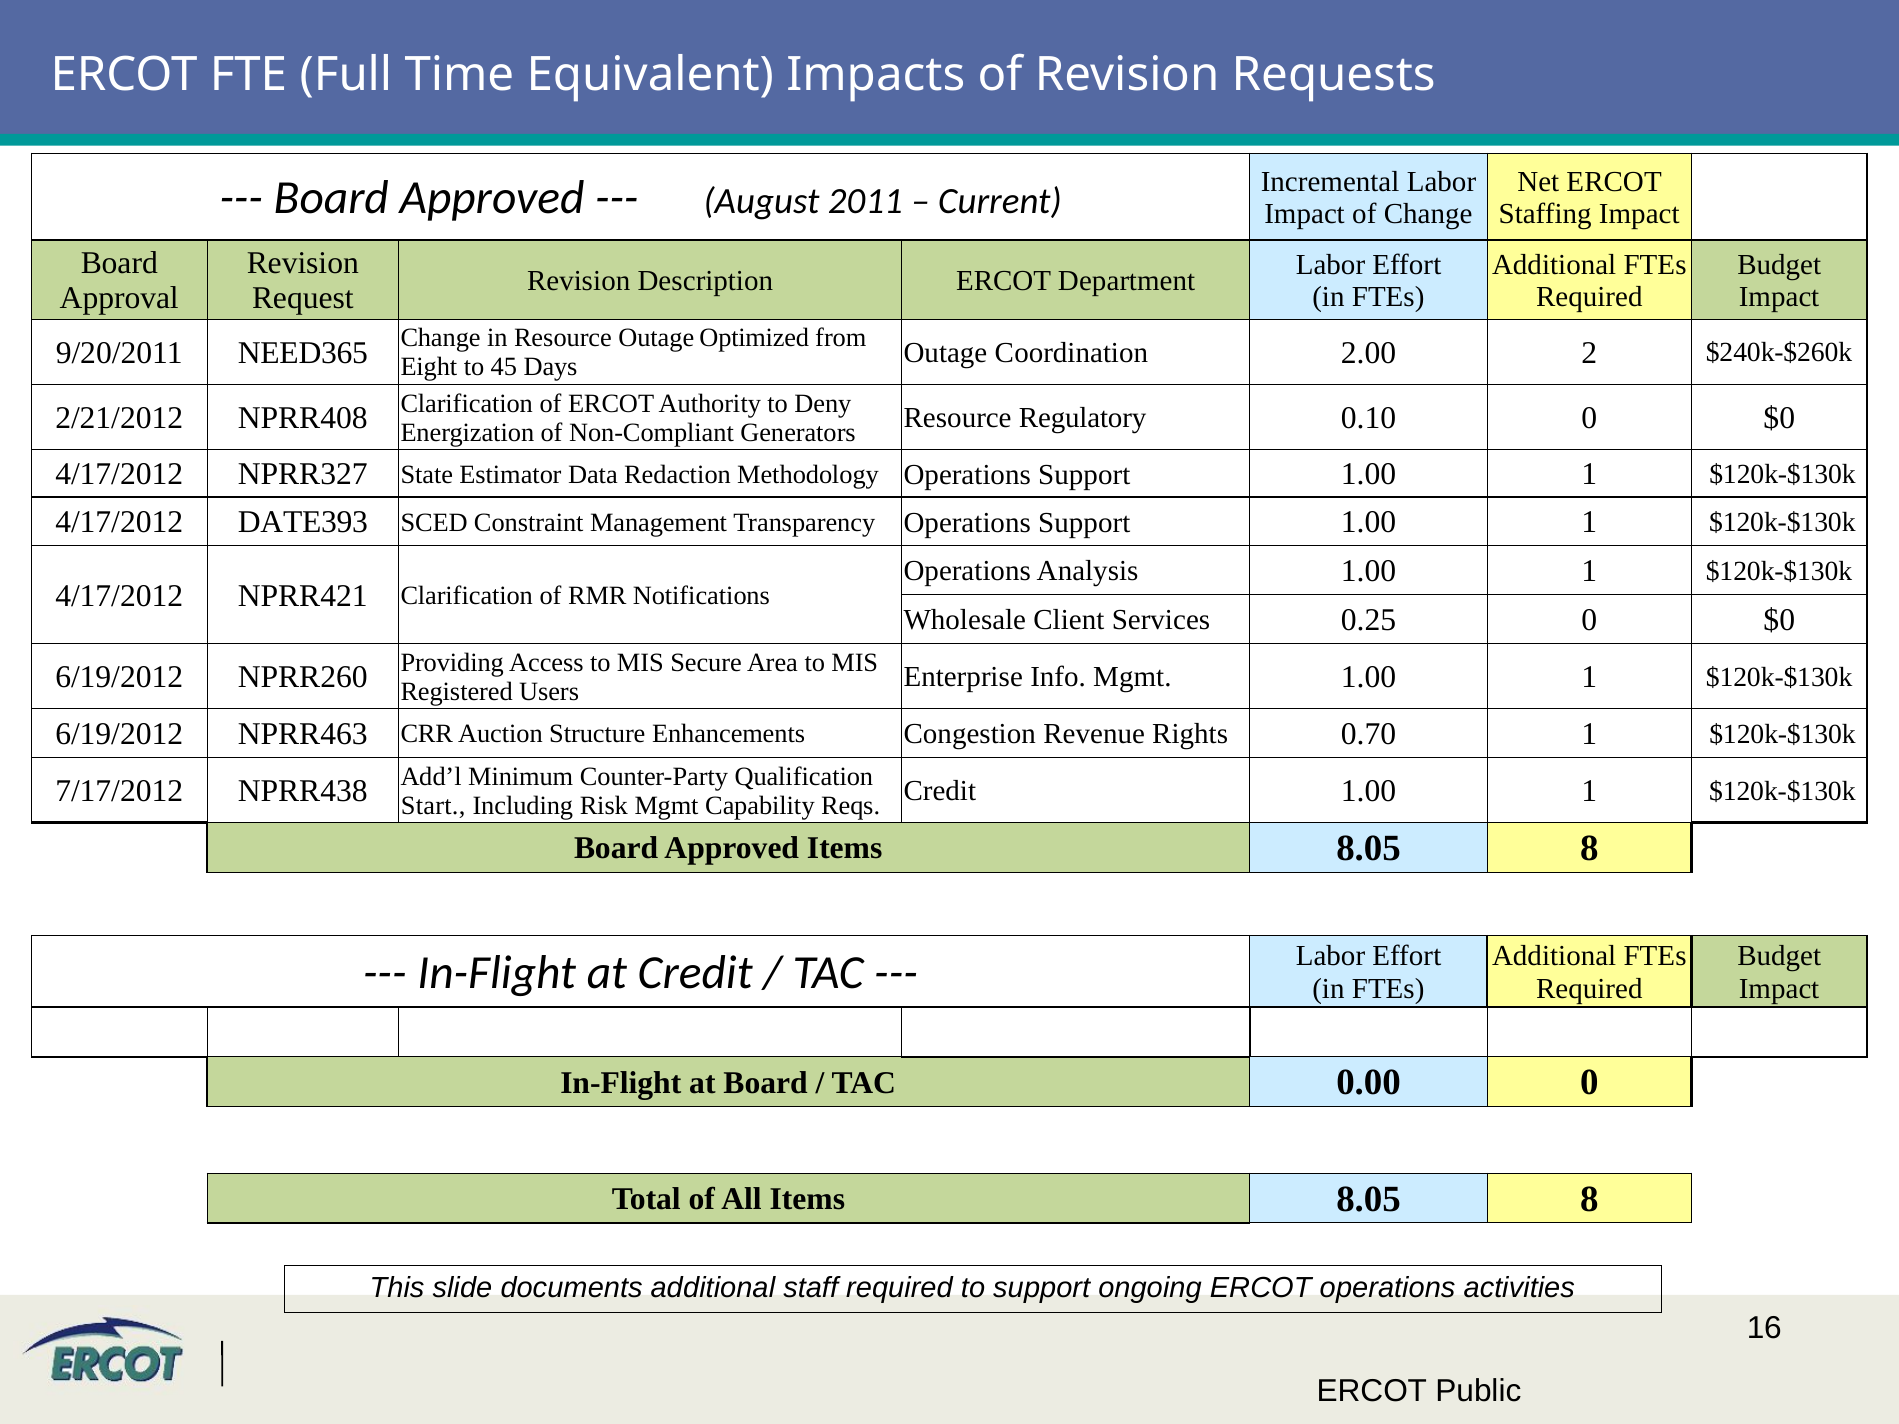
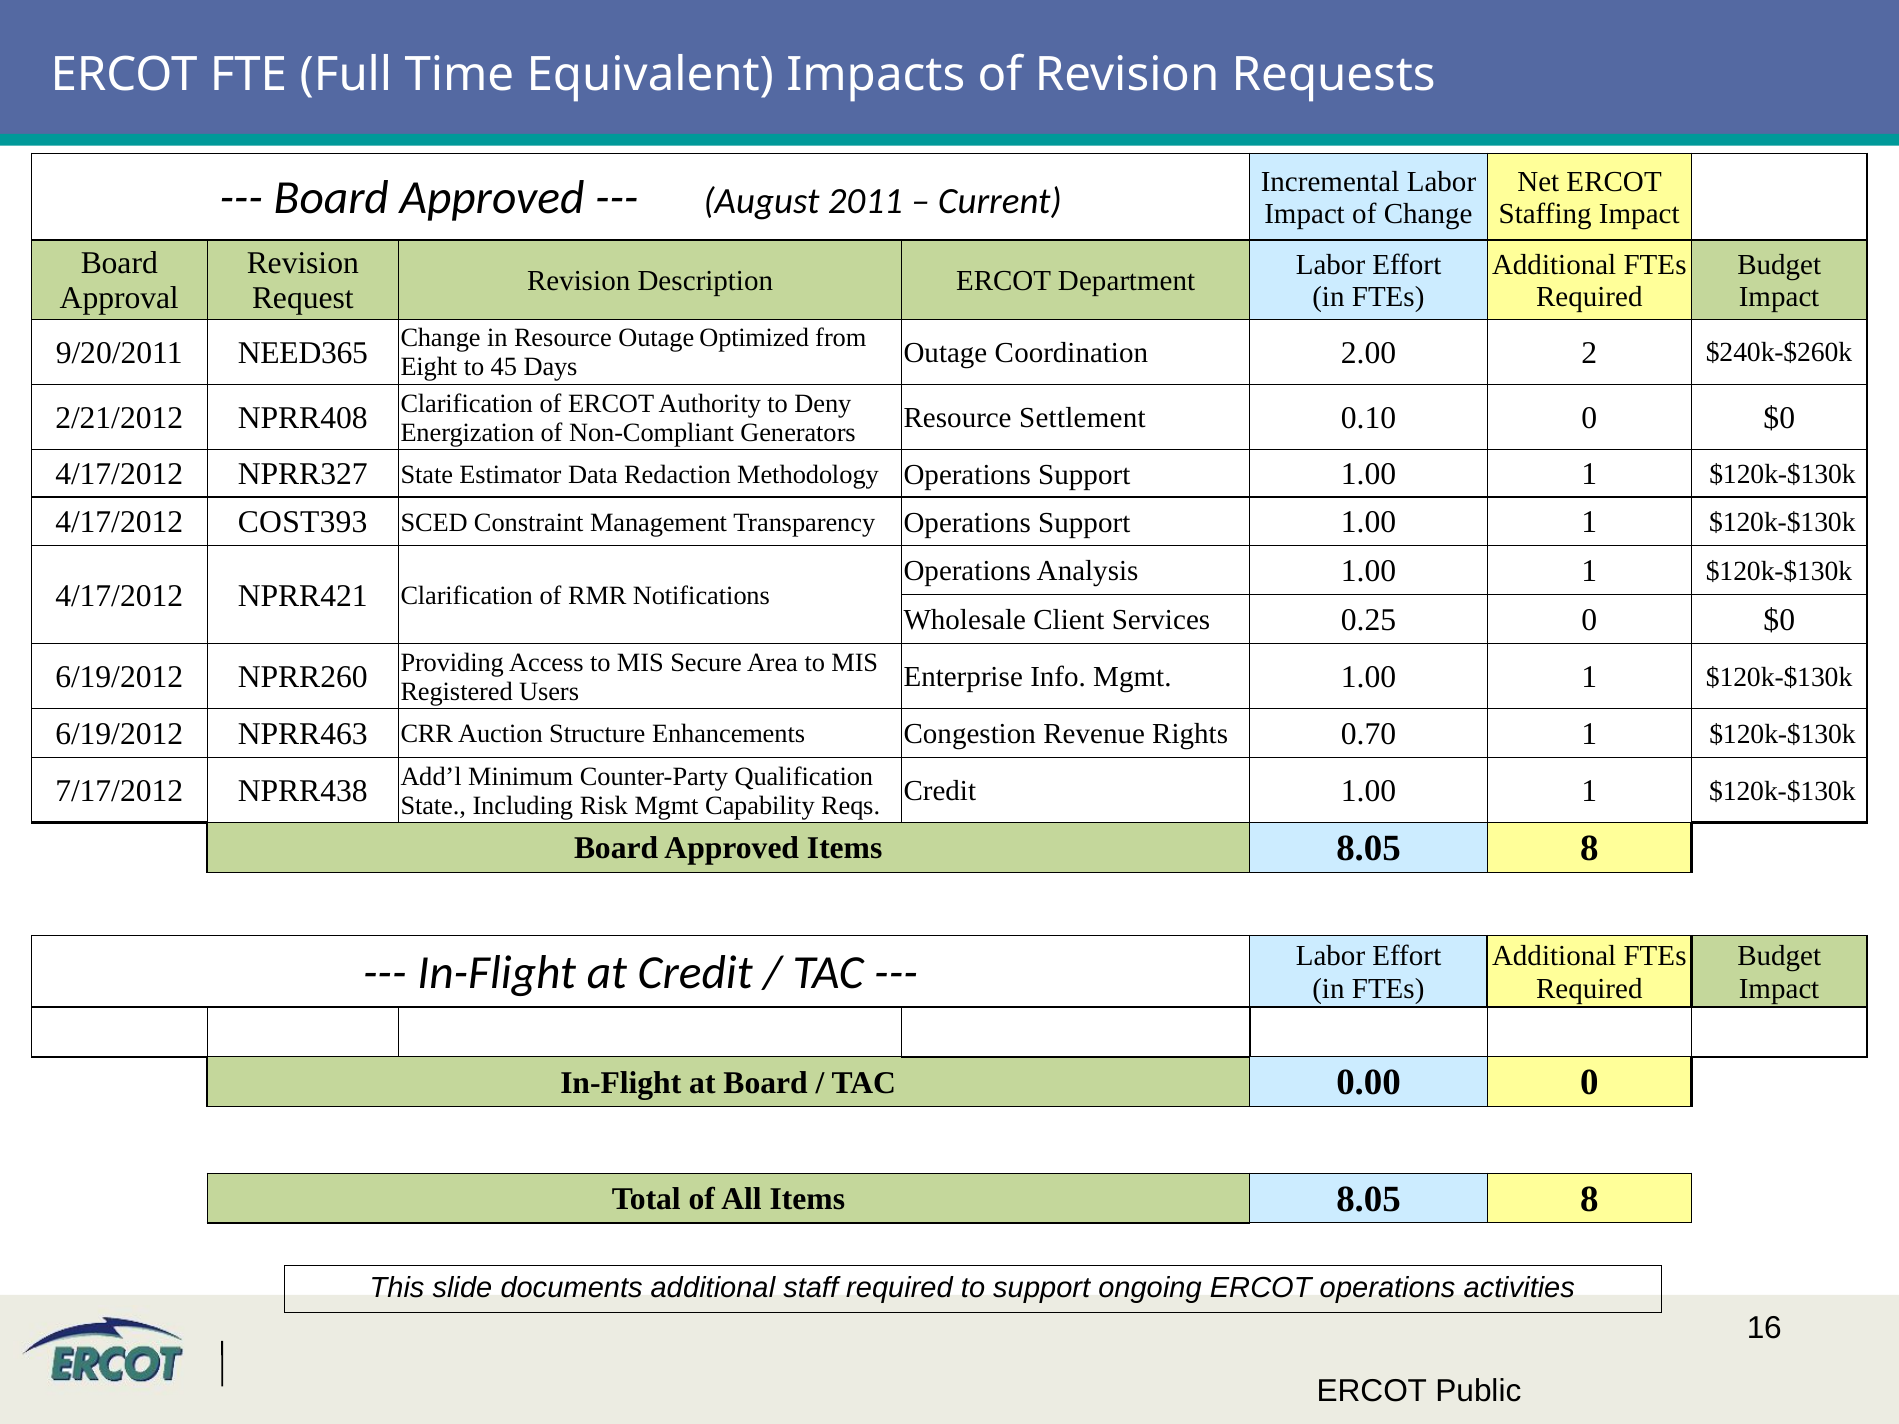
Regulatory: Regulatory -> Settlement (1082, 418)
DATE393: DATE393 -> COST393 (303, 523)
Start: Start -> State (433, 806)
